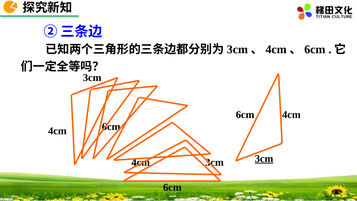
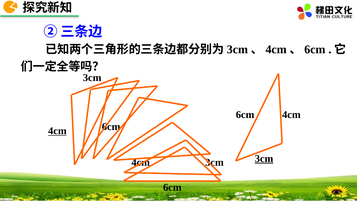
4cm underline: none -> present (57, 131)
